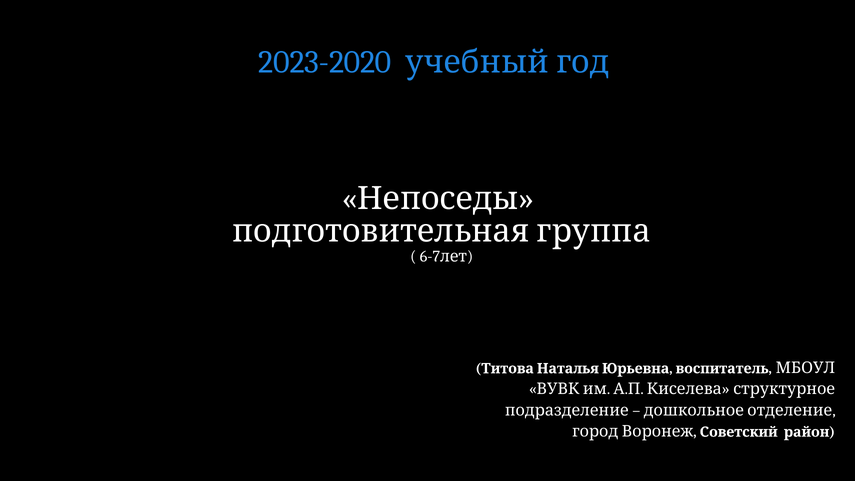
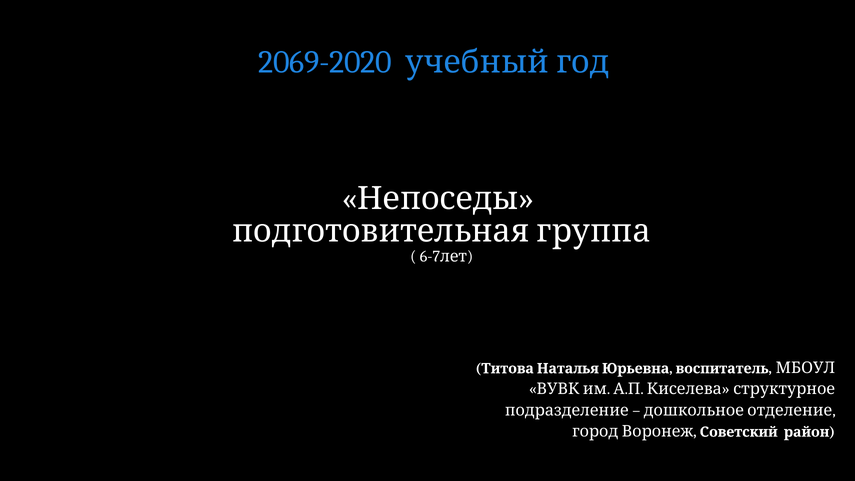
2023-2020: 2023-2020 -> 2069-2020 (325, 62)
